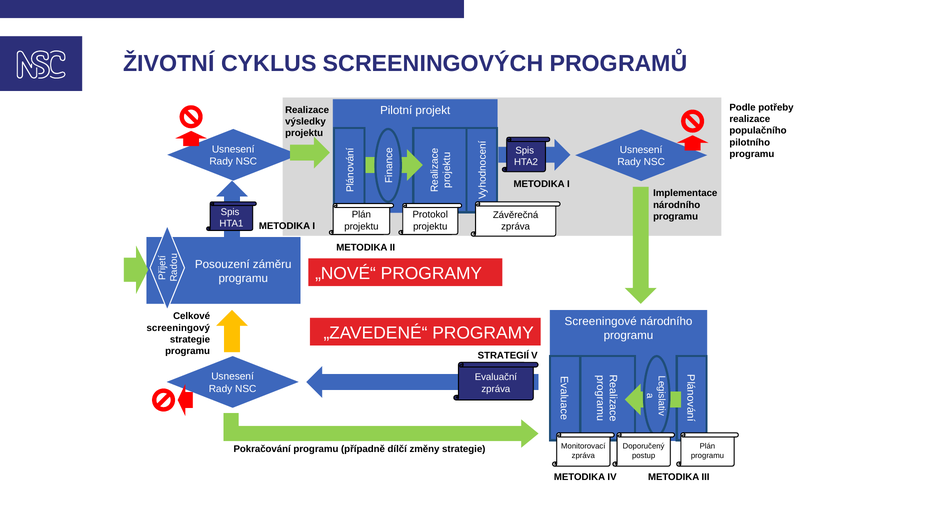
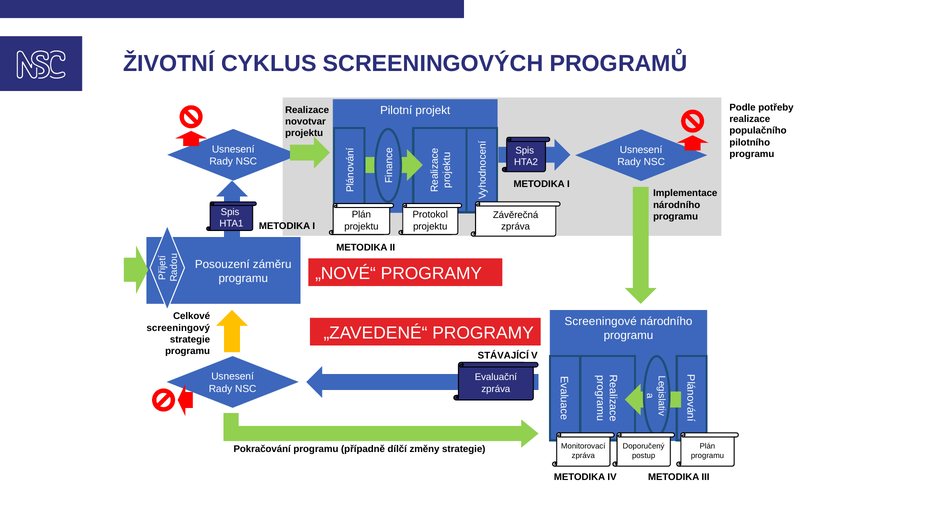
výsledky: výsledky -> novotvar (305, 122)
STRATEGIÍ: STRATEGIÍ -> STÁVAJÍCÍ (503, 355)
